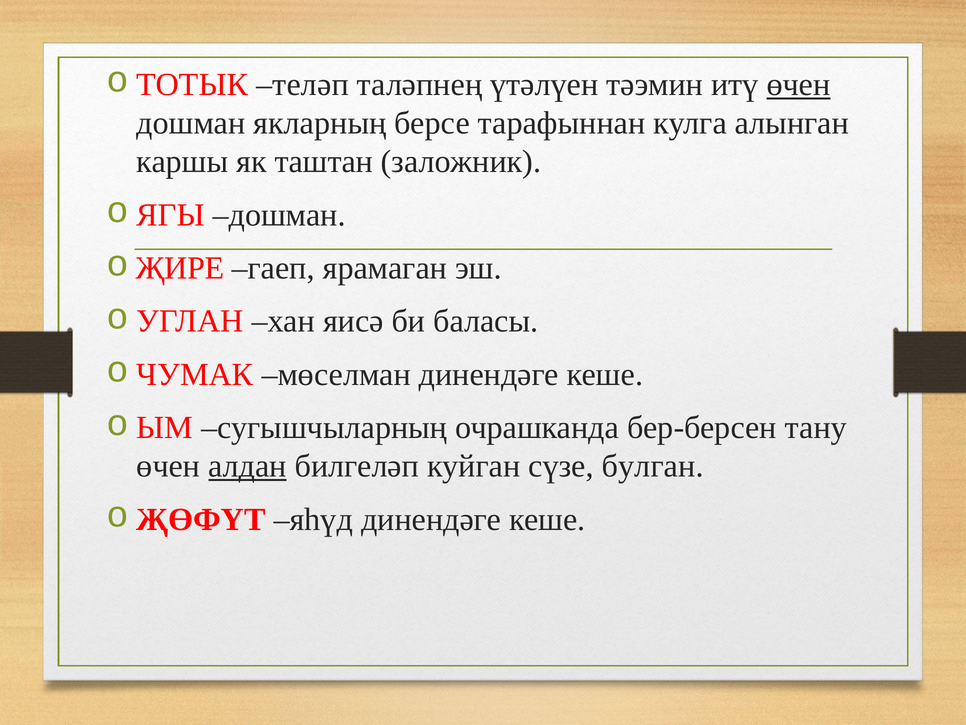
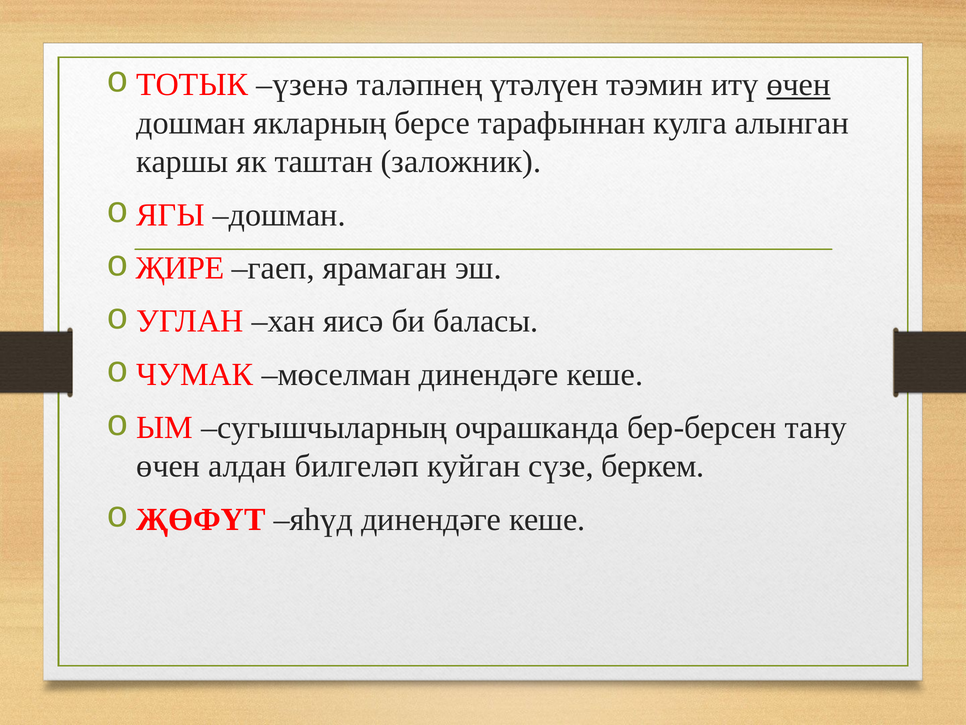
теләп: теләп -> үзенә (302, 84)
алдан underline: present -> none (247, 466)
булган: булган -> беркем (653, 466)
